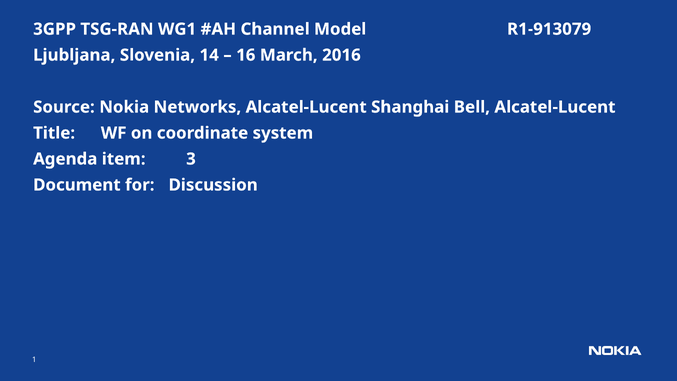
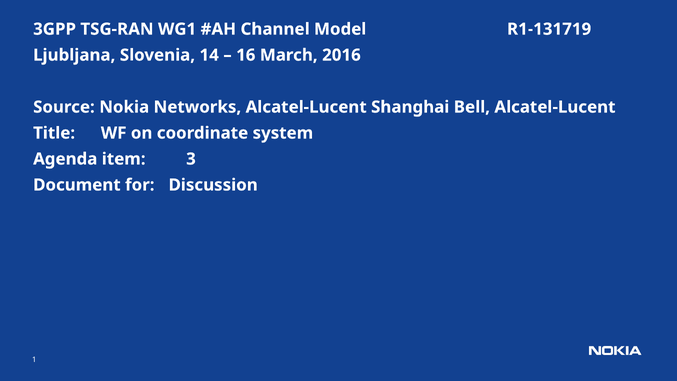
R1-913079: R1-913079 -> R1-131719 (549, 29)
